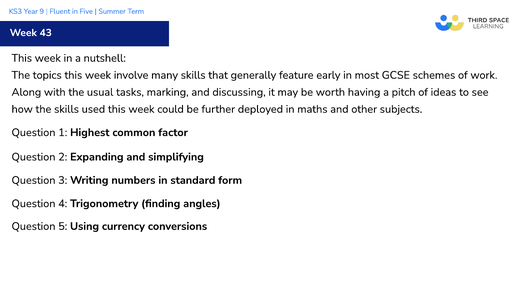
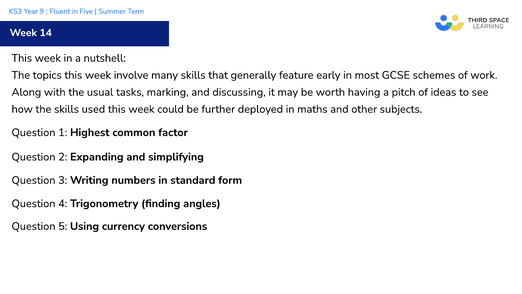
43: 43 -> 14 (46, 33)
